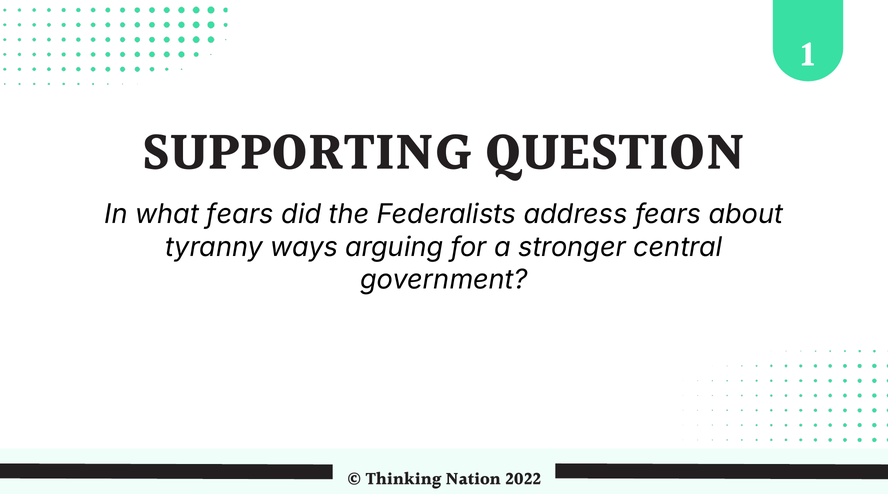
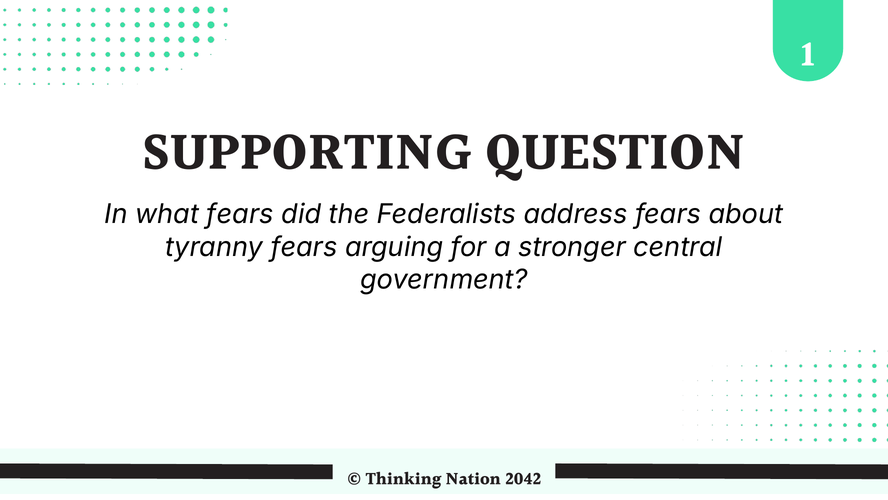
tyranny ways: ways -> fears (304, 247)
2022: 2022 -> 2042 (523, 479)
